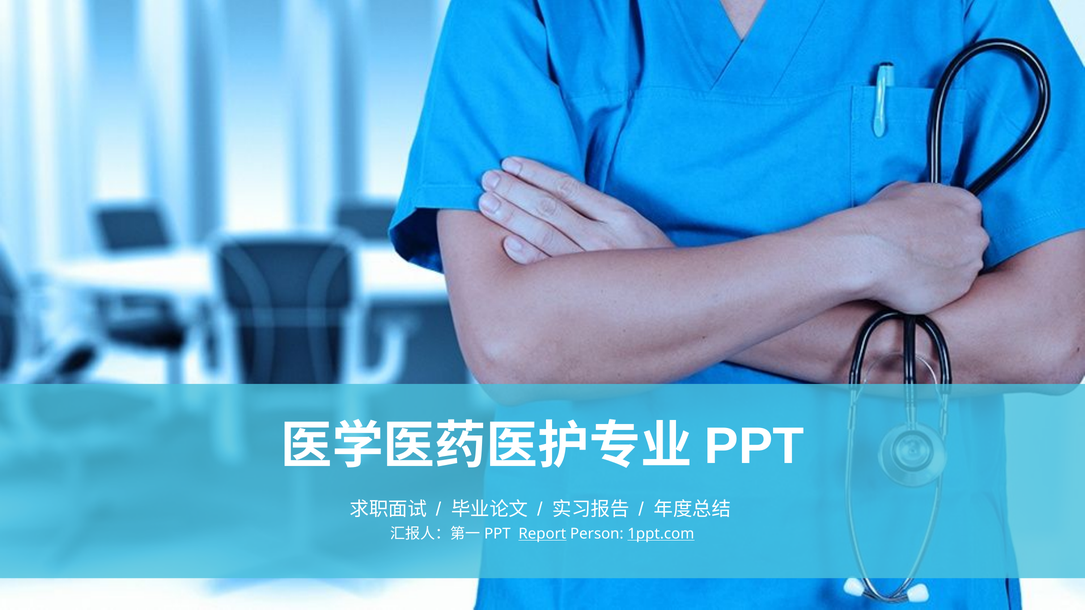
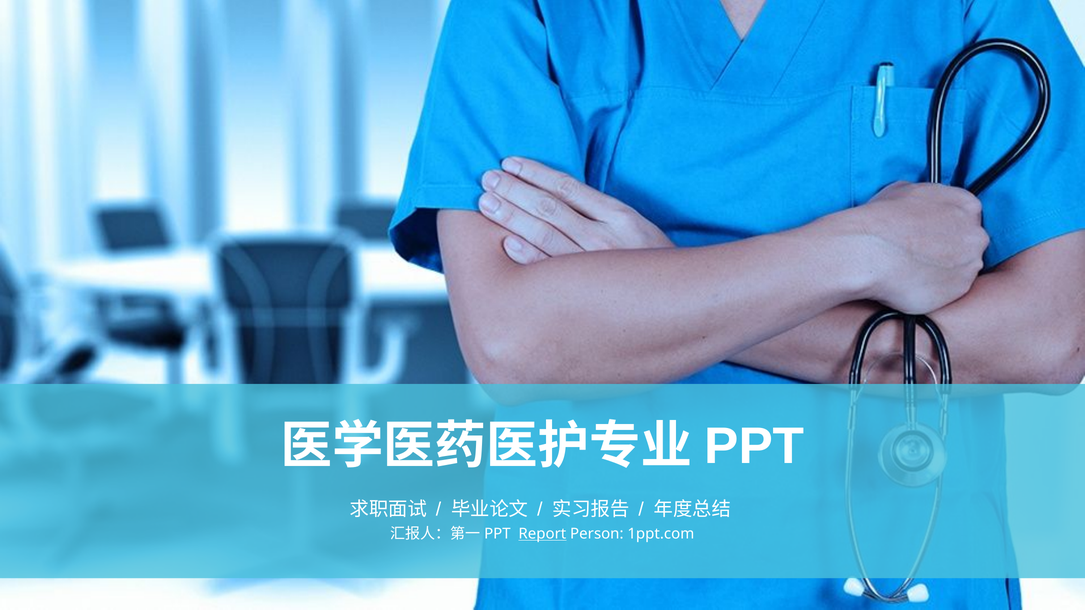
1ppt.com underline: present -> none (661, 534)
